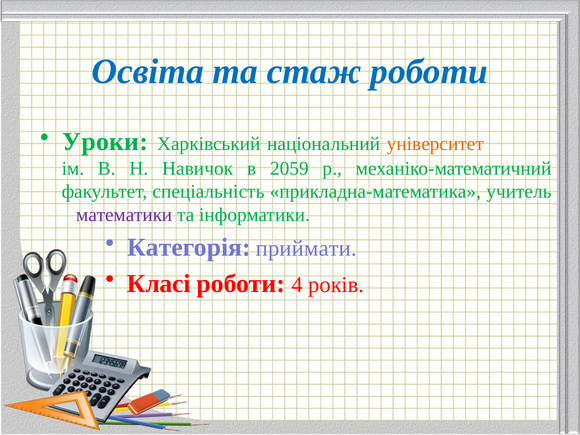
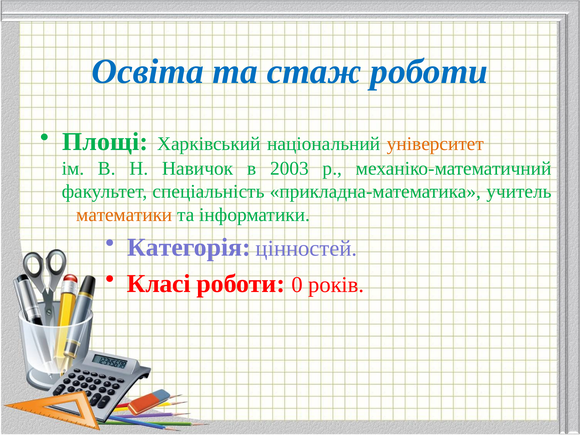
Уроки: Уроки -> Площі (105, 142)
2059: 2059 -> 2003 (289, 168)
математики colour: purple -> orange (124, 215)
приймати: приймати -> цінностей (306, 248)
4: 4 -> 0 (297, 285)
